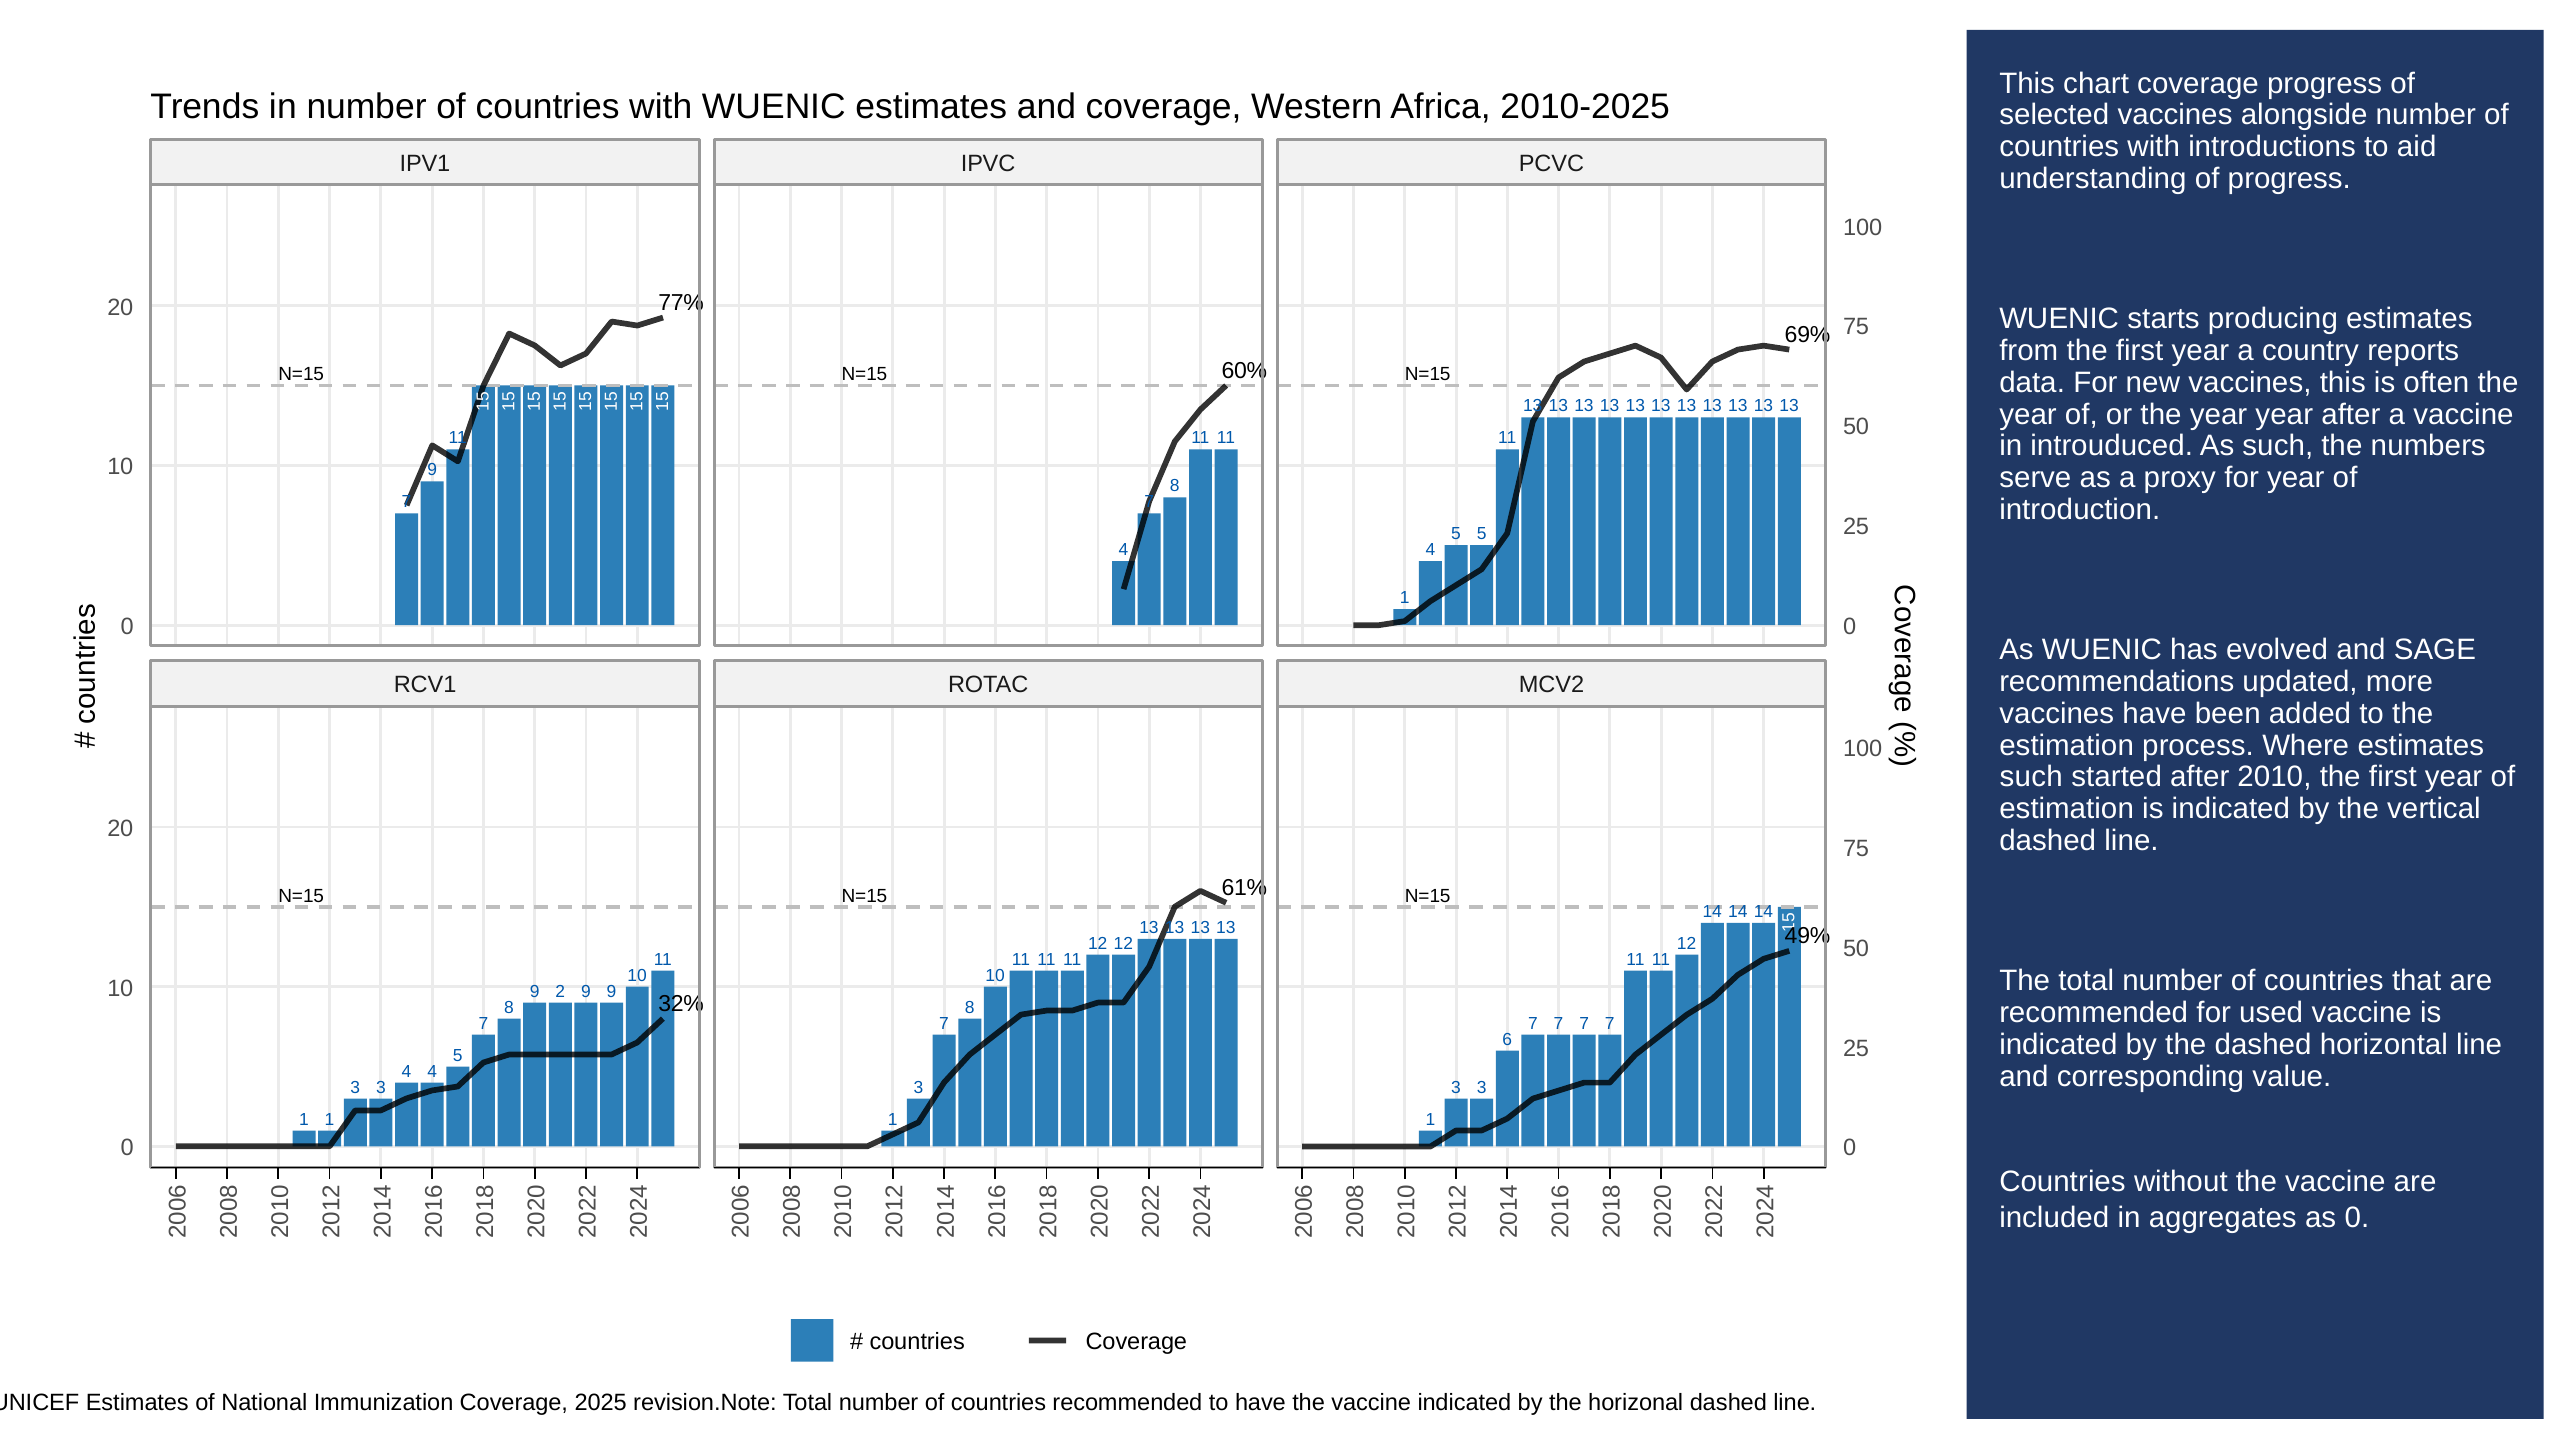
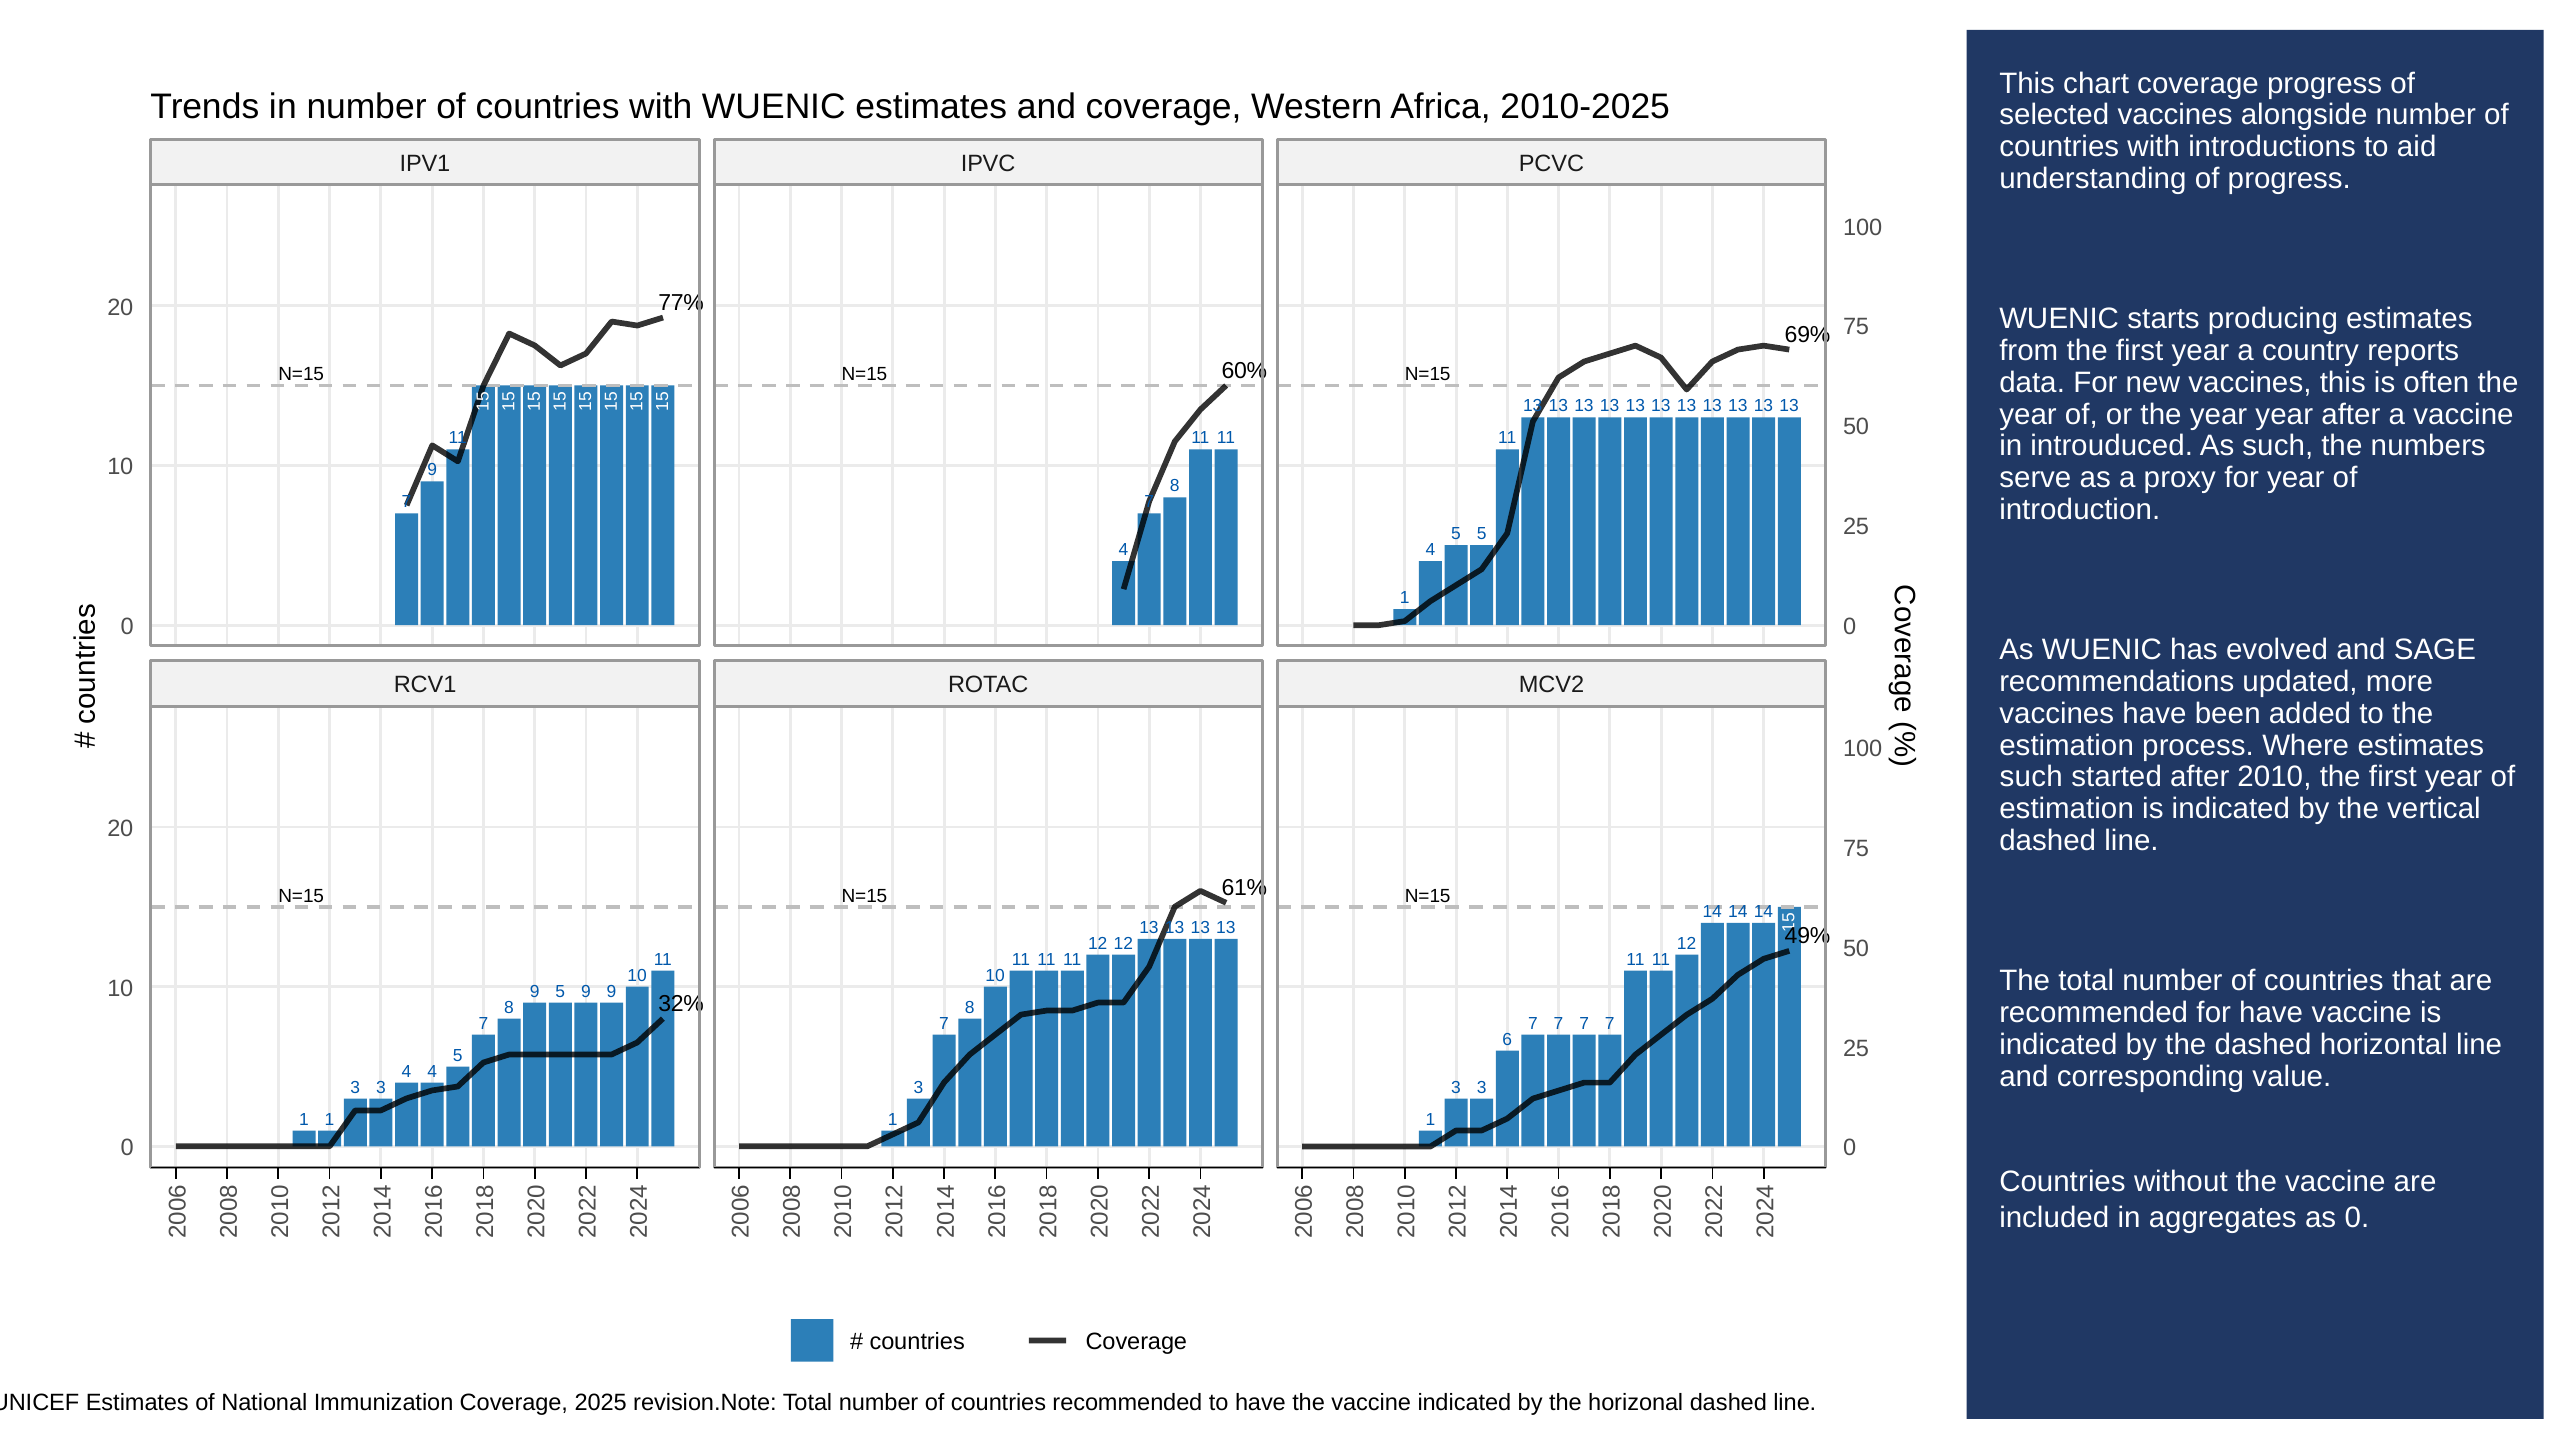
9 2: 2 -> 5 (560, 992)
for used: used -> have (2271, 1013)
